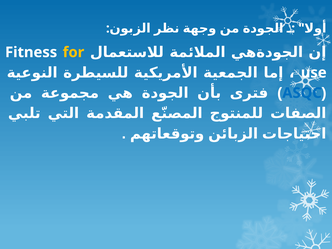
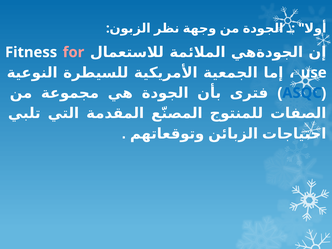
for colour: yellow -> pink (74, 52)
